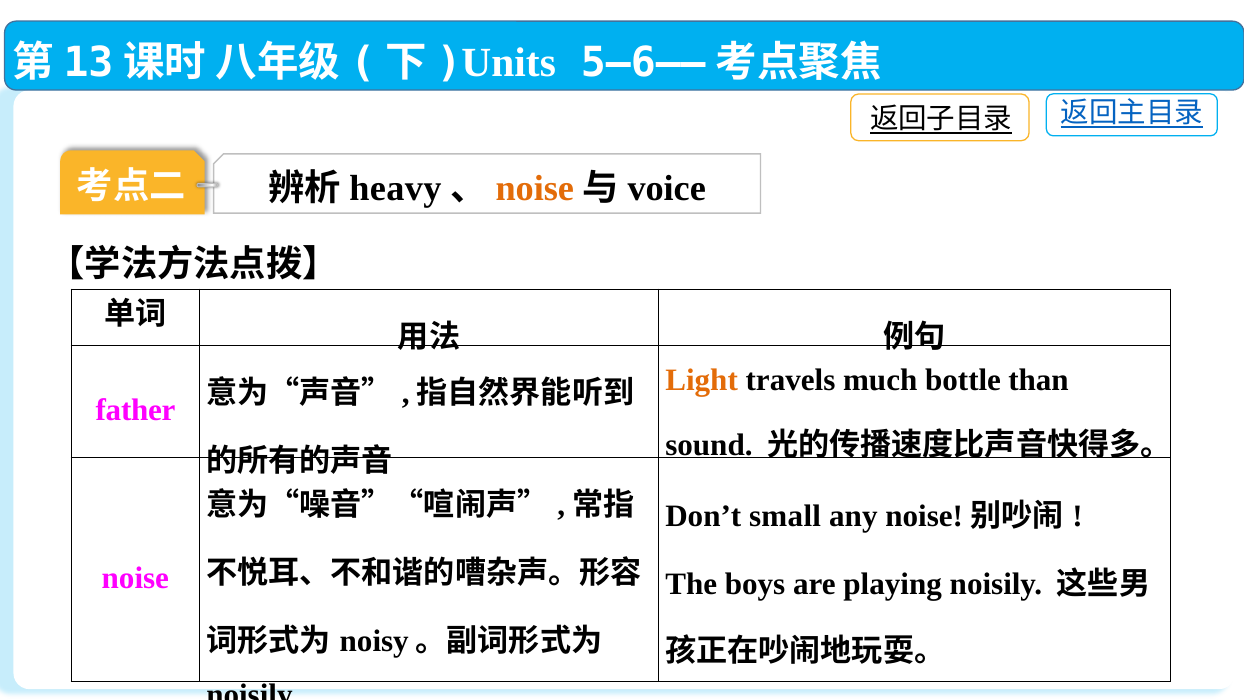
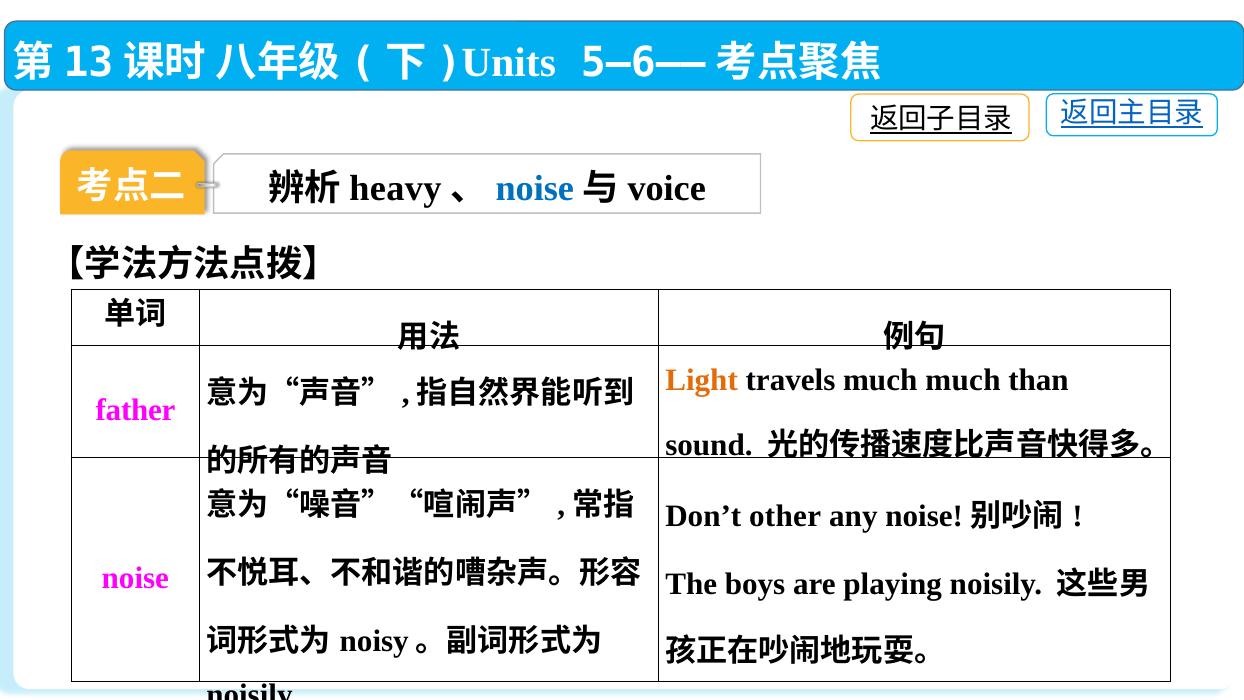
noise colour: orange -> blue (535, 188)
much bottle: bottle -> much (963, 380)
small: small -> other (785, 516)
